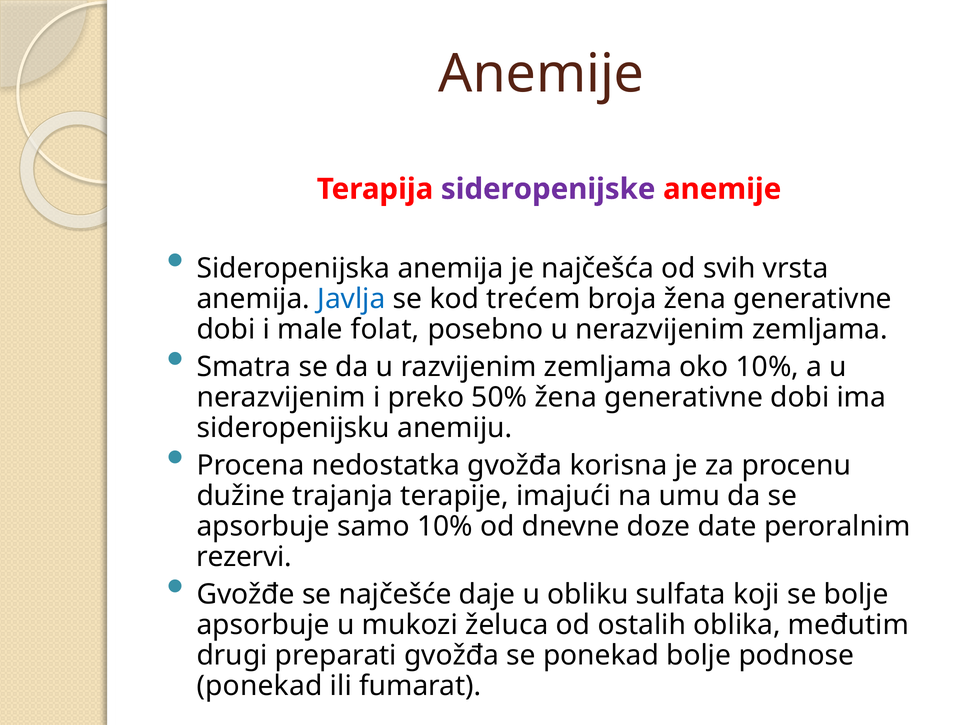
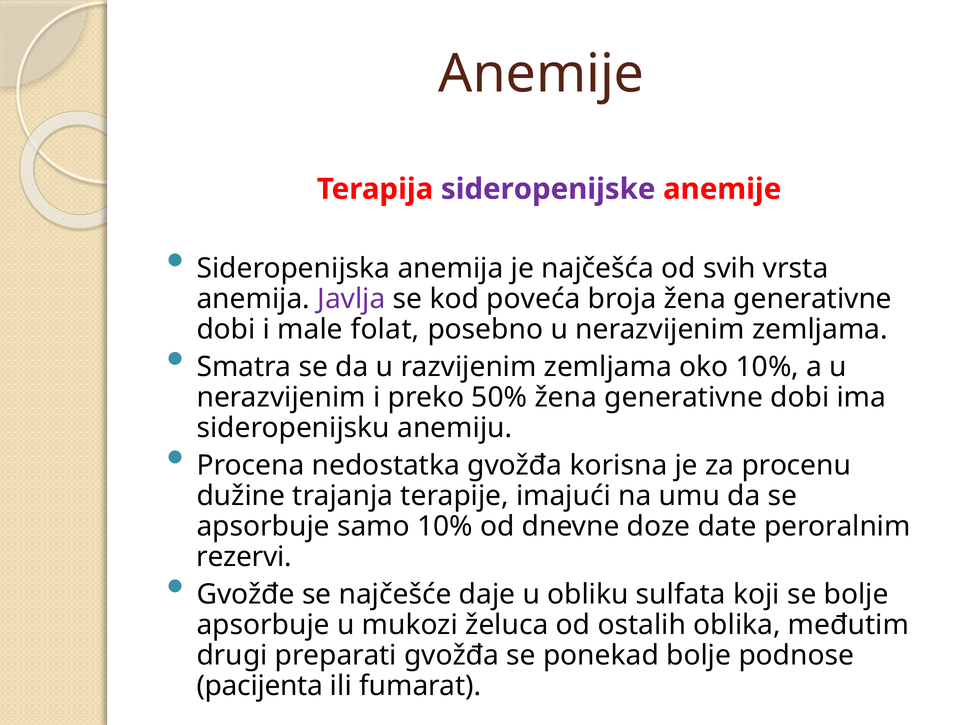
Javlja colour: blue -> purple (351, 299)
trećem: trećem -> poveća (534, 299)
ponekad: ponekad -> pacijenta (260, 686)
